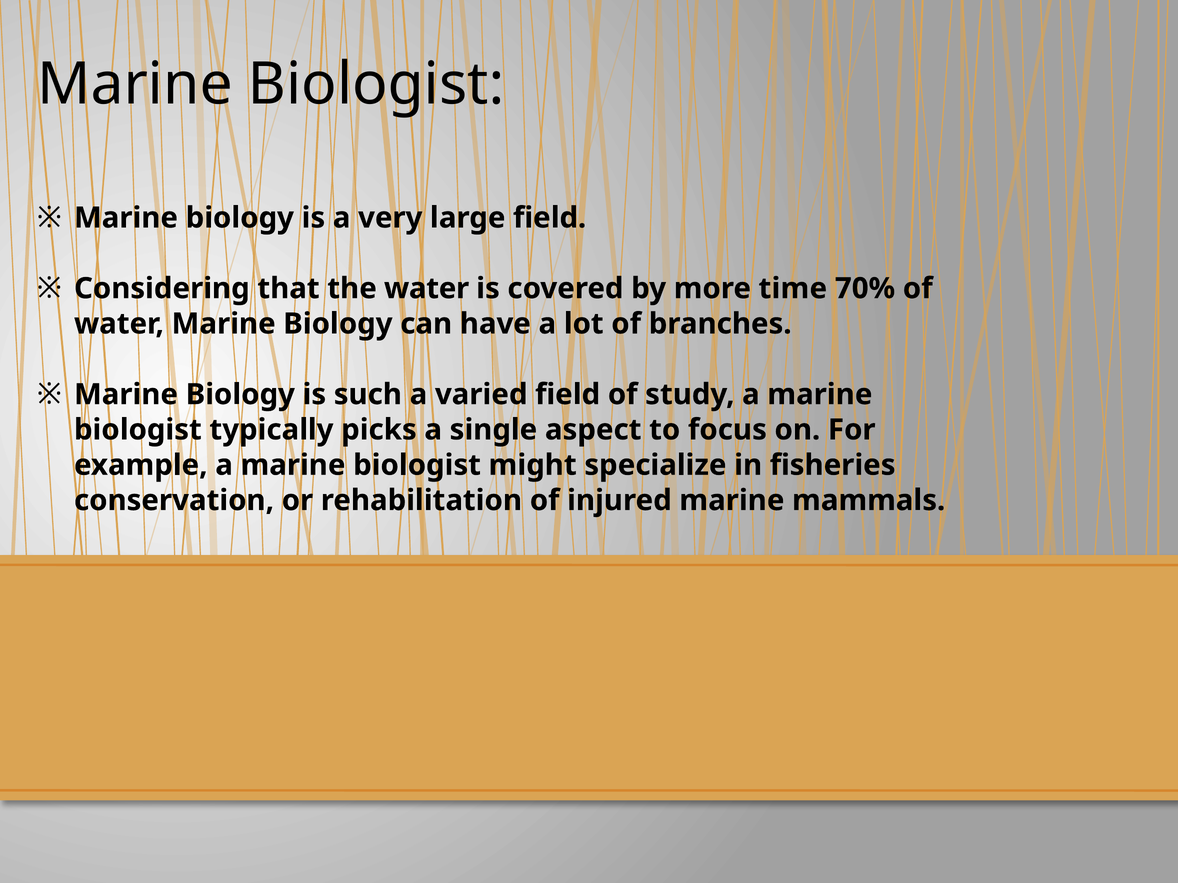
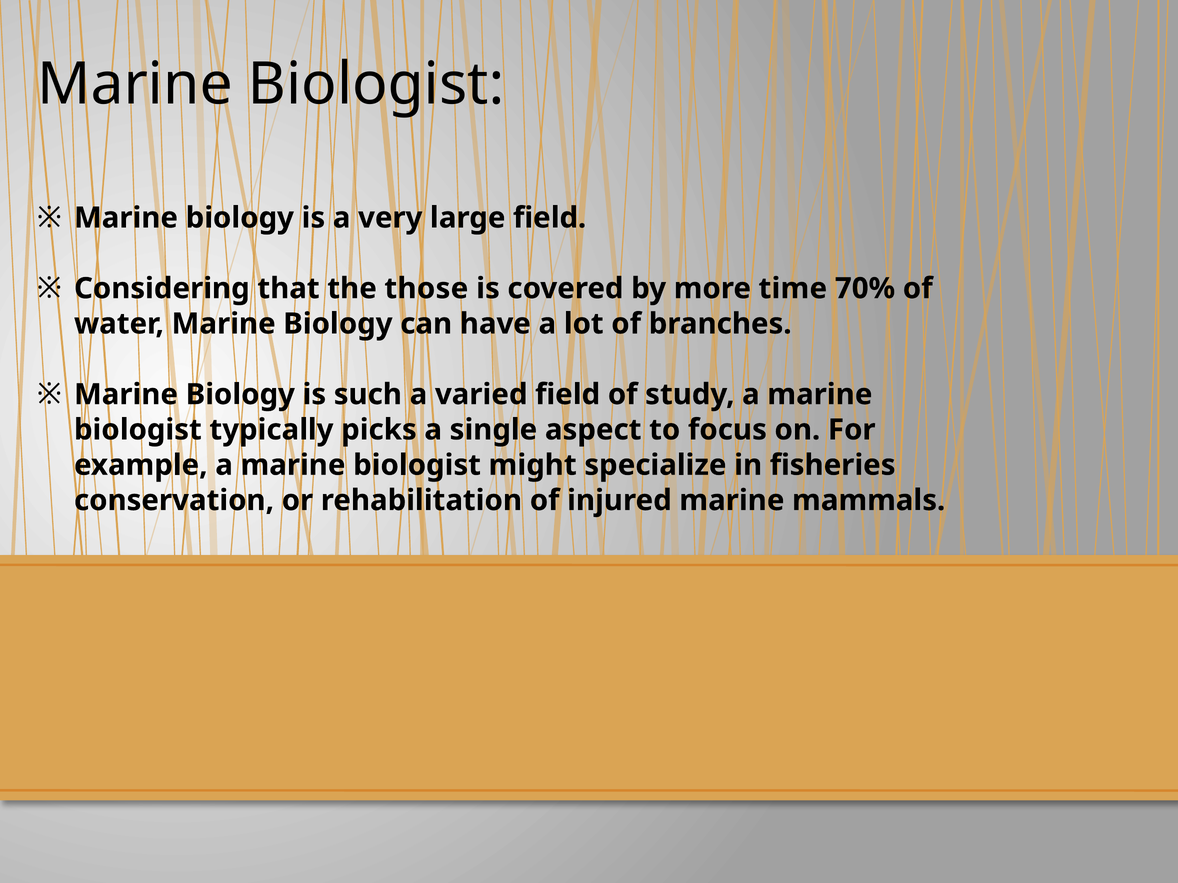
the water: water -> those (426, 289)
